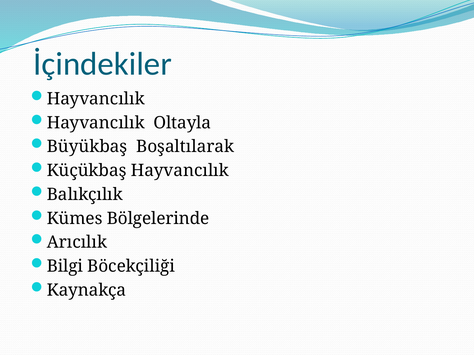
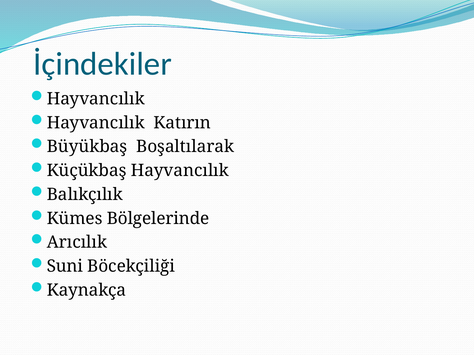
Oltayla: Oltayla -> Katırın (182, 123)
Bilgi: Bilgi -> Suni (65, 267)
